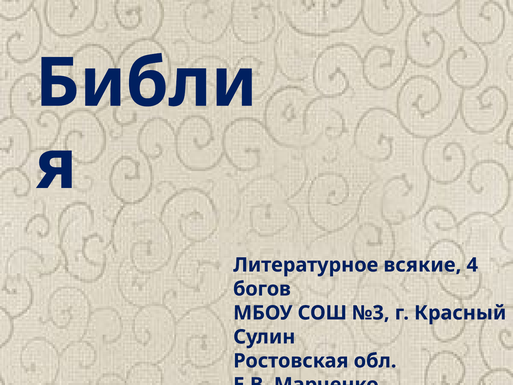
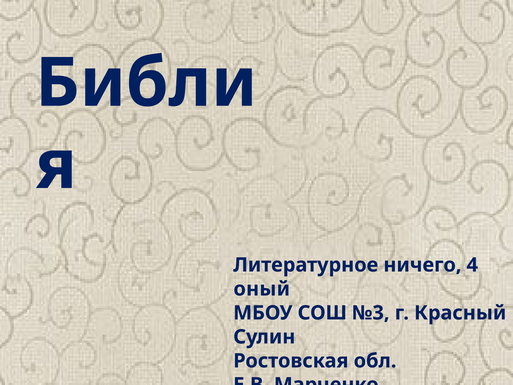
всякие: всякие -> ничего (422, 265)
богов: богов -> оный (262, 289)
